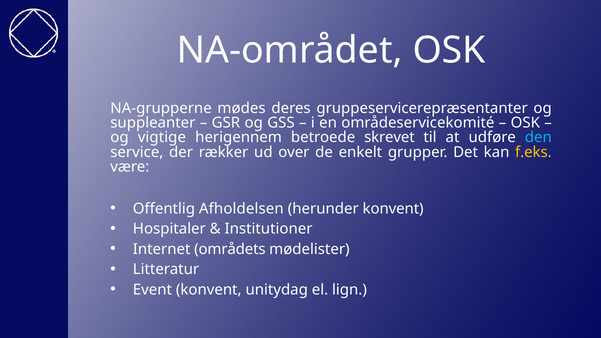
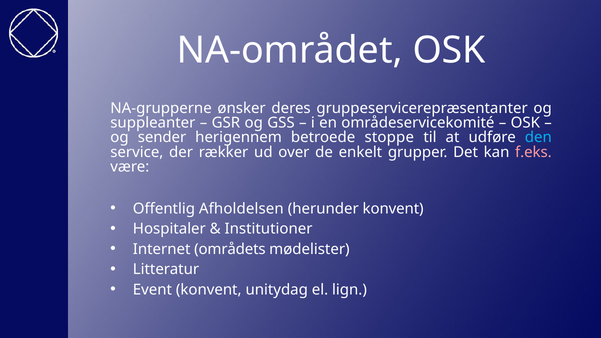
mødes: mødes -> ønsker (242, 108)
vigtige: vigtige -> sender (162, 137)
skrevet: skrevet -> stoppe (389, 137)
f.eks colour: yellow -> pink (533, 152)
